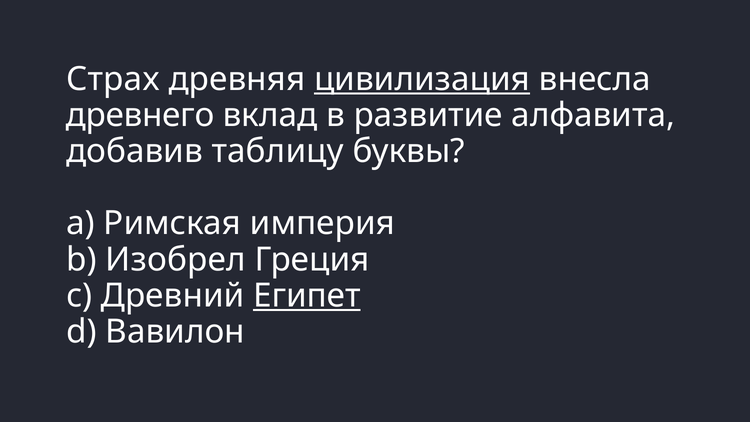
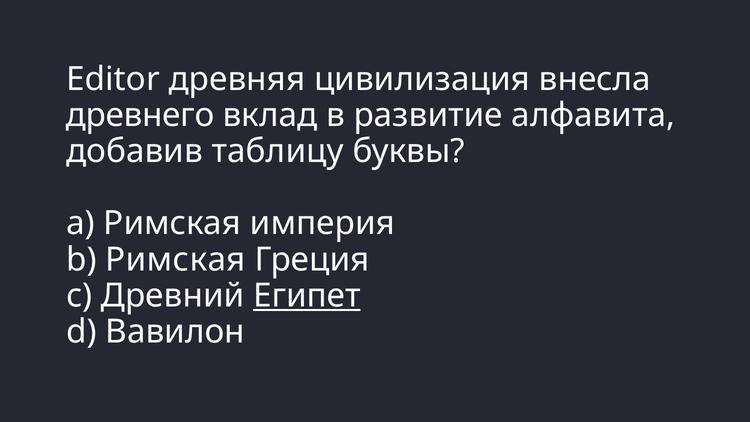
Страх: Страх -> Editor (113, 79)
цивилизация underline: present -> none (422, 79)
b Изобрел: Изобрел -> Римская (175, 259)
